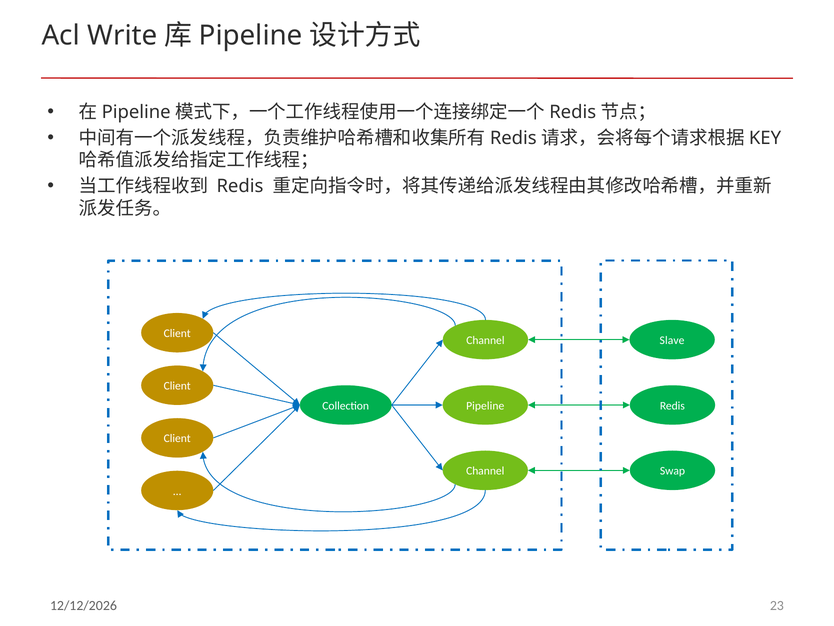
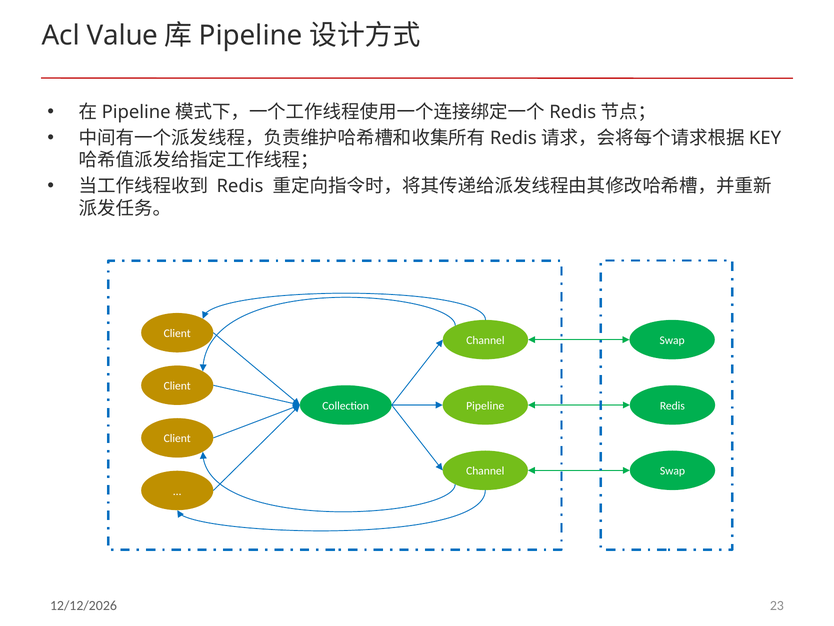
Write: Write -> Value (123, 36)
Slave: Slave -> Swap (672, 340)
